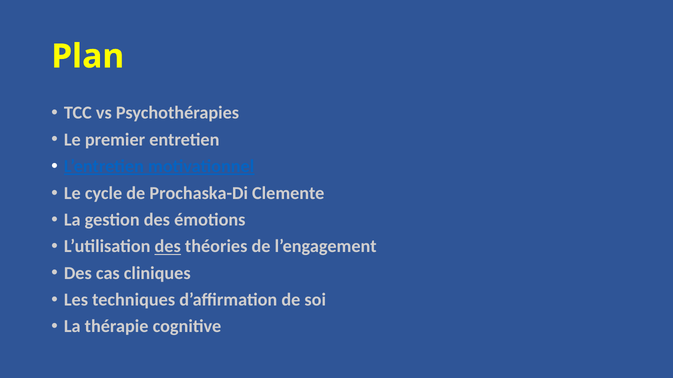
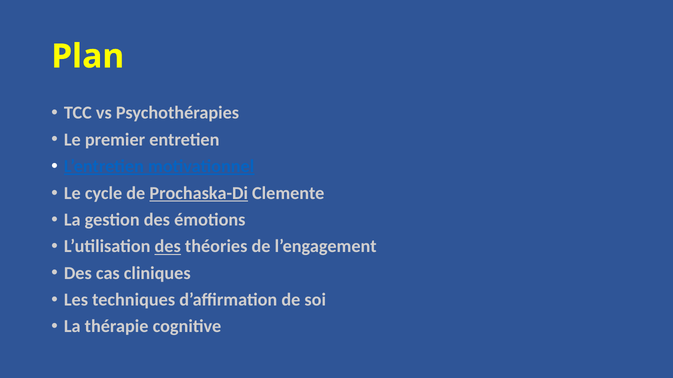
Prochaska-Di underline: none -> present (199, 193)
